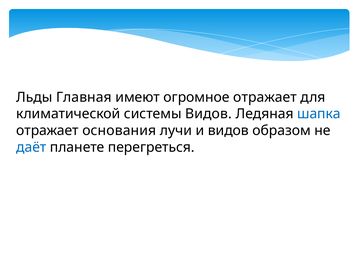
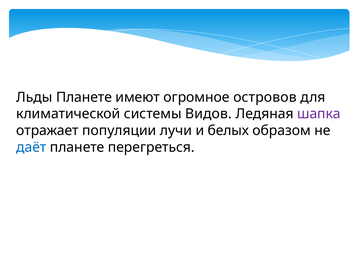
Льды Главная: Главная -> Планете (84, 97)
огромное отражает: отражает -> островов (265, 97)
шапка colour: blue -> purple (319, 114)
основания: основания -> популяции (119, 131)
и видов: видов -> белых (228, 131)
